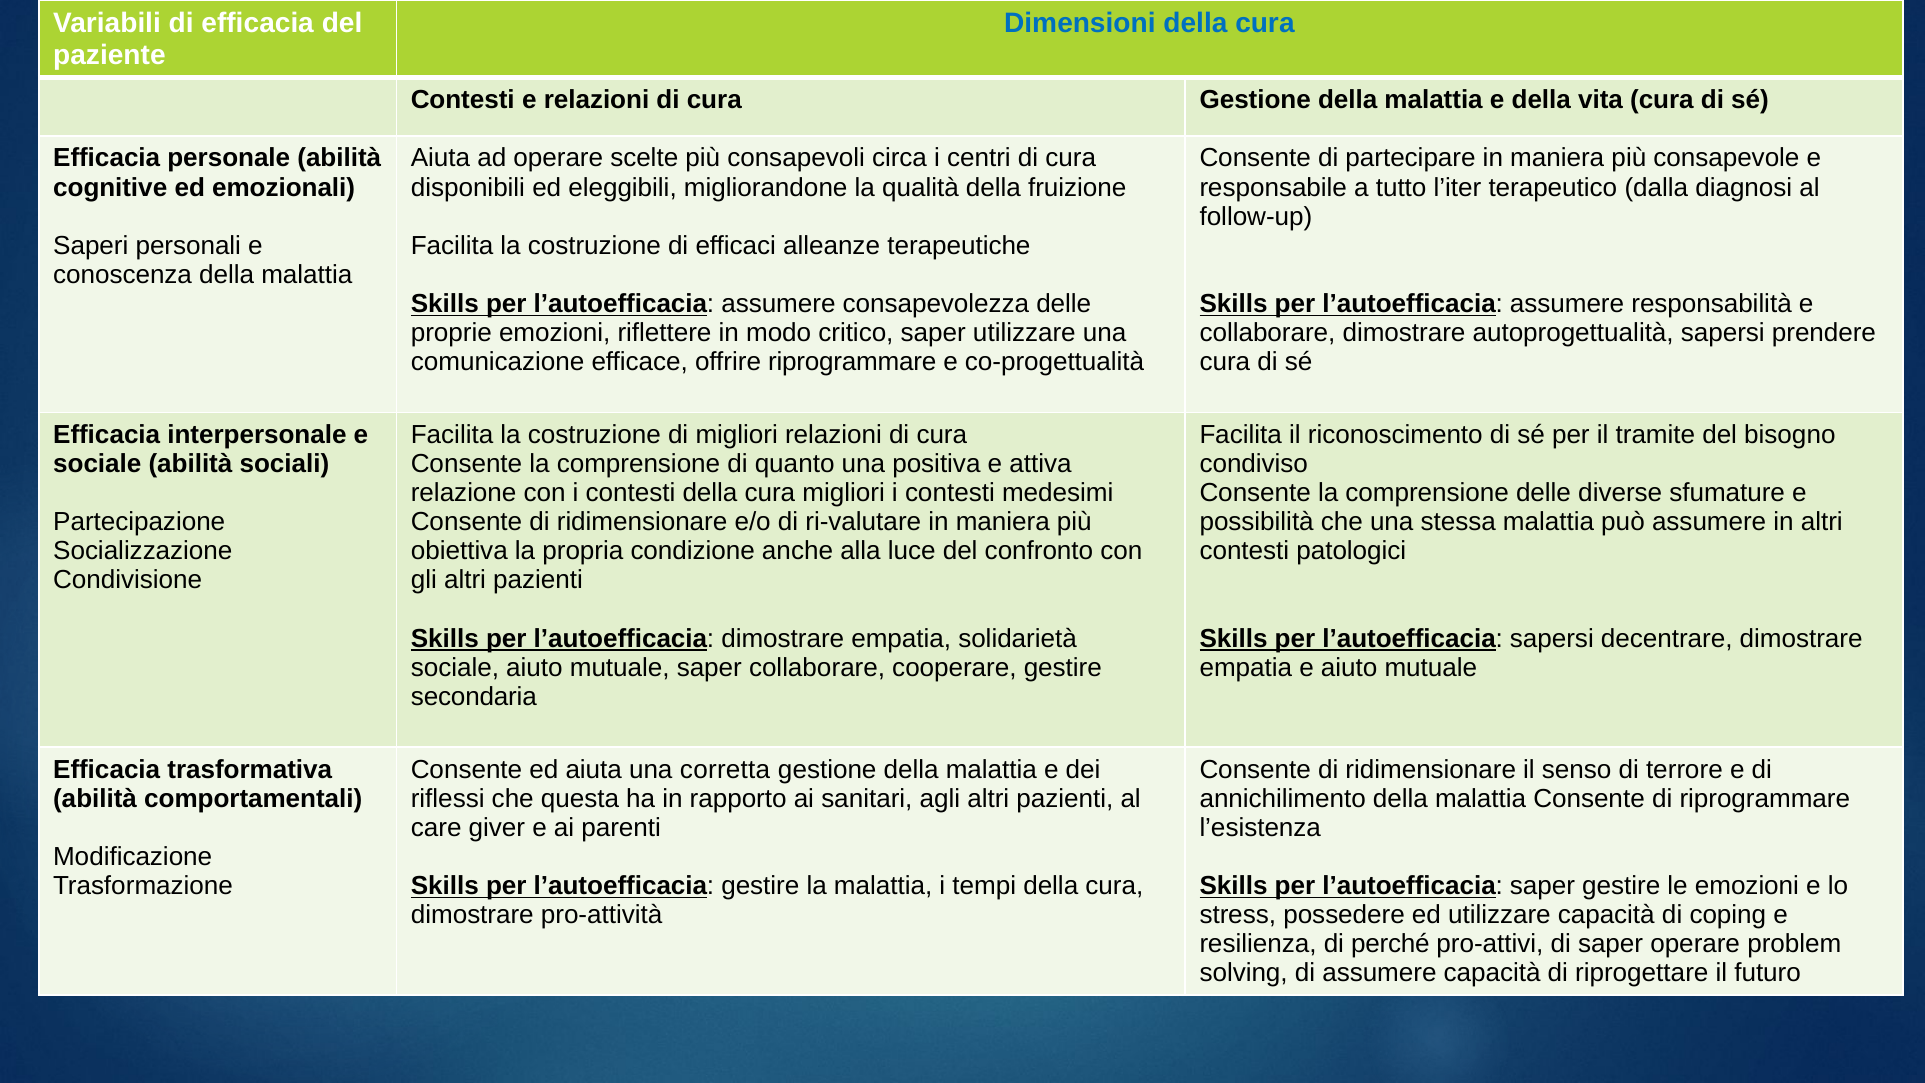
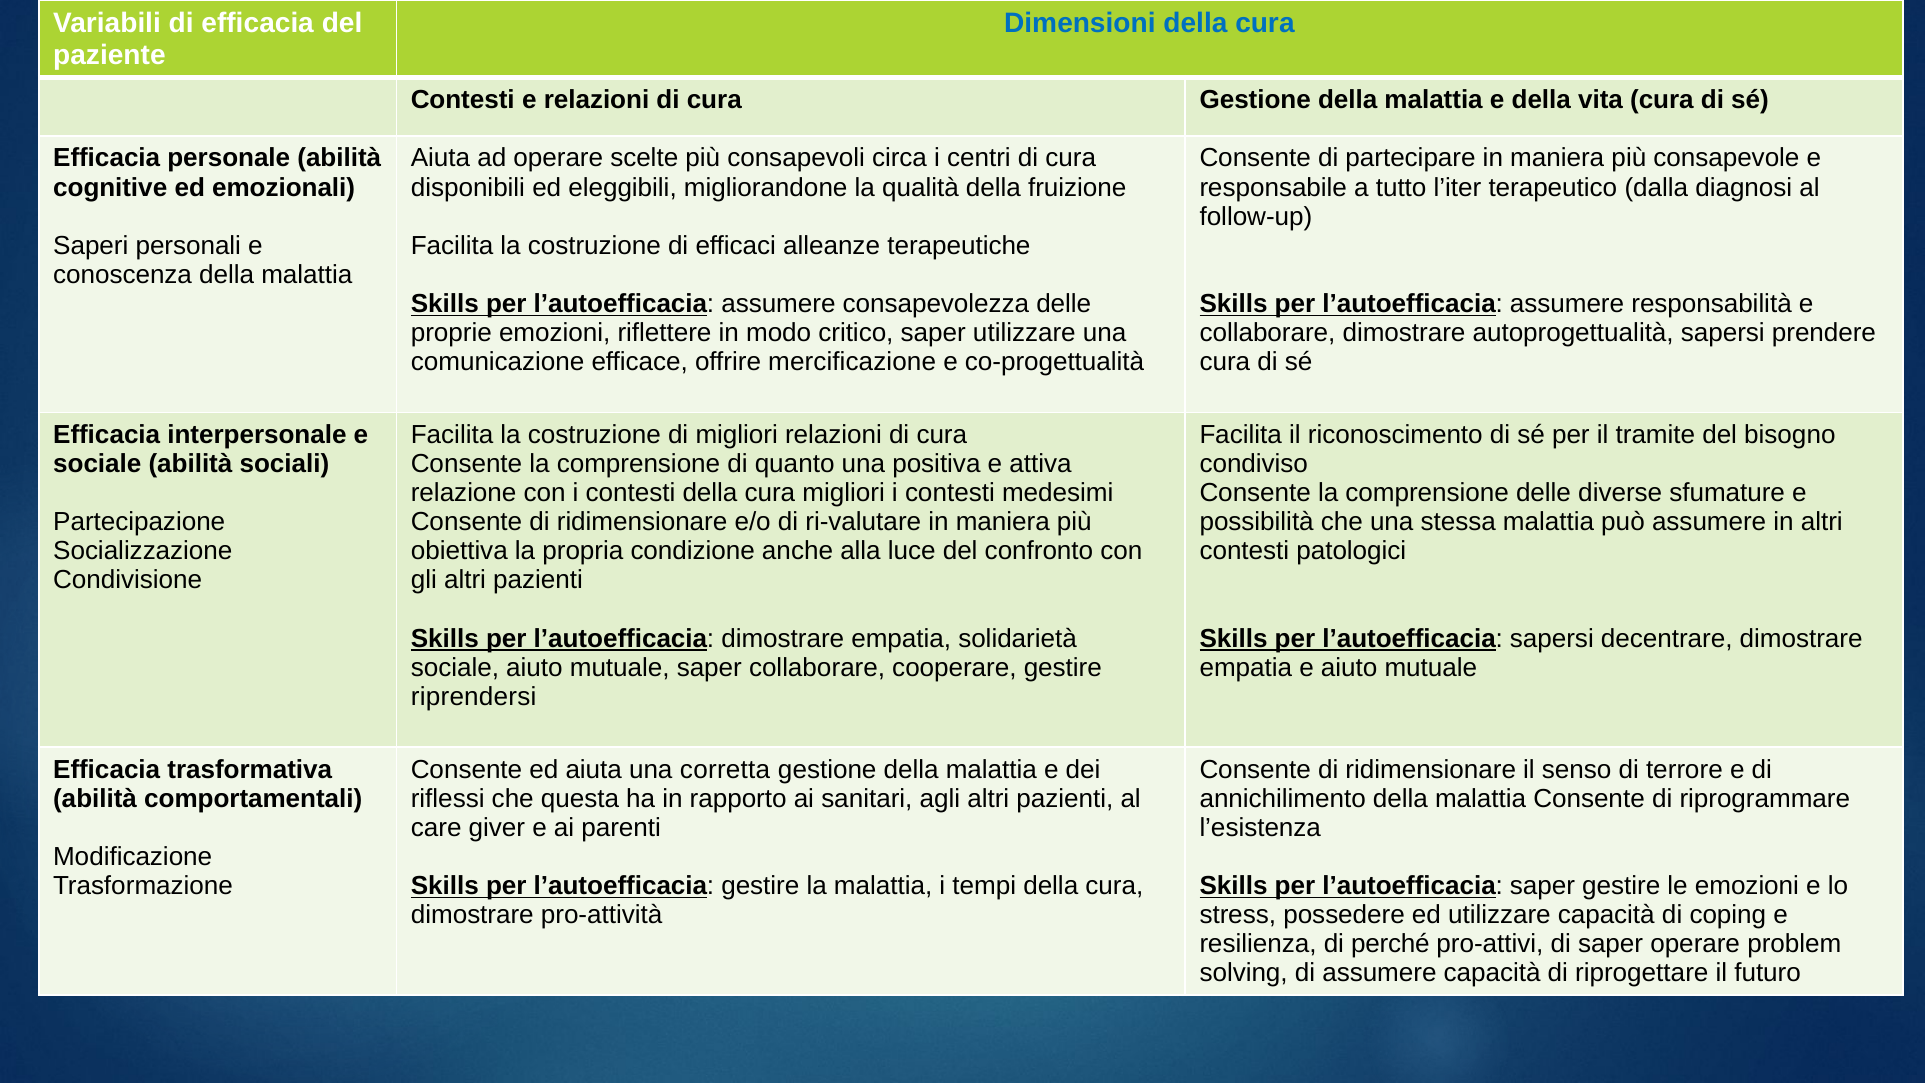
offrire riprogrammare: riprogrammare -> mercificazione (852, 362)
secondaria: secondaria -> riprendersi (474, 697)
